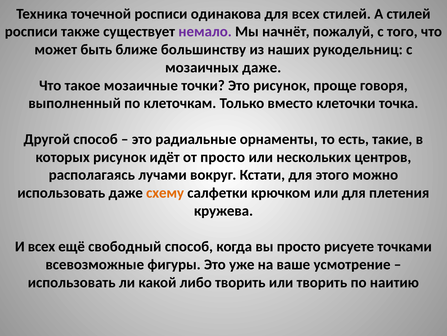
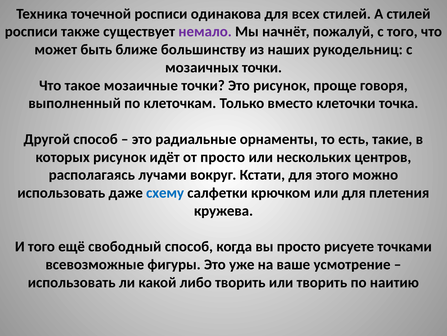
мозаичных даже: даже -> точки (262, 67)
схему colour: orange -> blue (165, 193)
И всех: всех -> того (41, 246)
